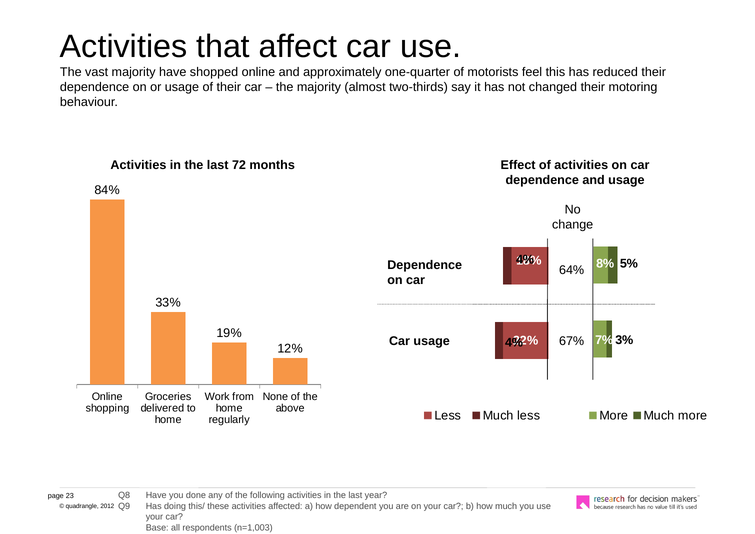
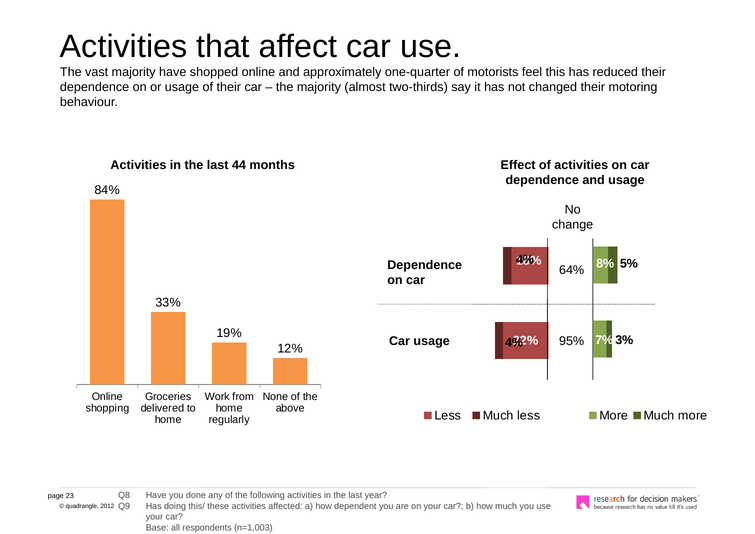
72: 72 -> 44 (239, 165)
67%: 67% -> 95% (572, 341)
